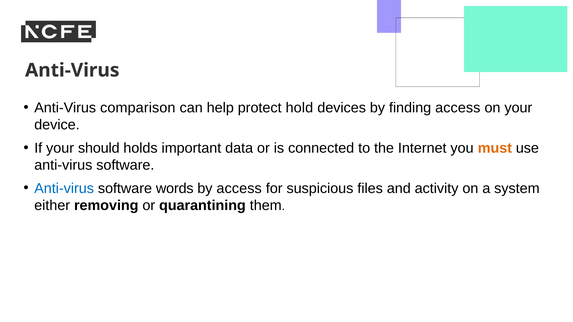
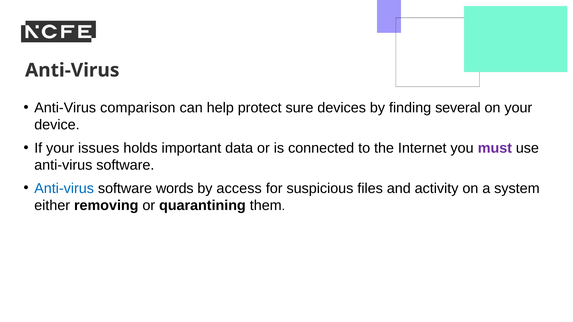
hold: hold -> sure (299, 108)
finding access: access -> several (458, 108)
should: should -> issues (99, 148)
must colour: orange -> purple (495, 148)
